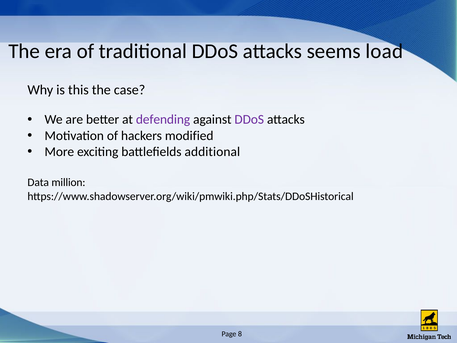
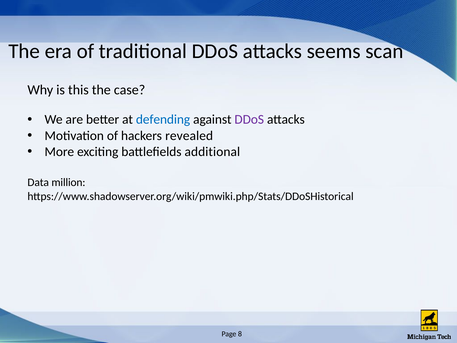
load: load -> scan (384, 51)
defending colour: purple -> blue (163, 119)
modified: modified -> revealed (189, 136)
